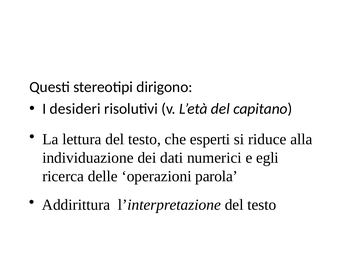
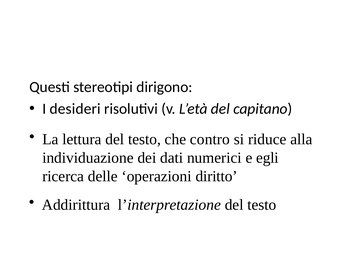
esperti: esperti -> contro (210, 139)
parola: parola -> diritto (216, 176)
